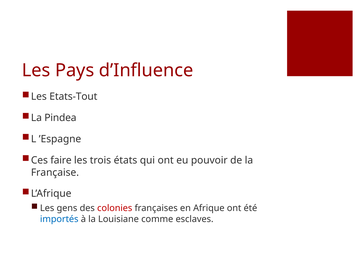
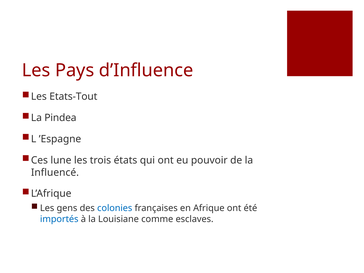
faire: faire -> lune (61, 160)
Française: Française -> Influencé (55, 172)
colonies colour: red -> blue (115, 208)
